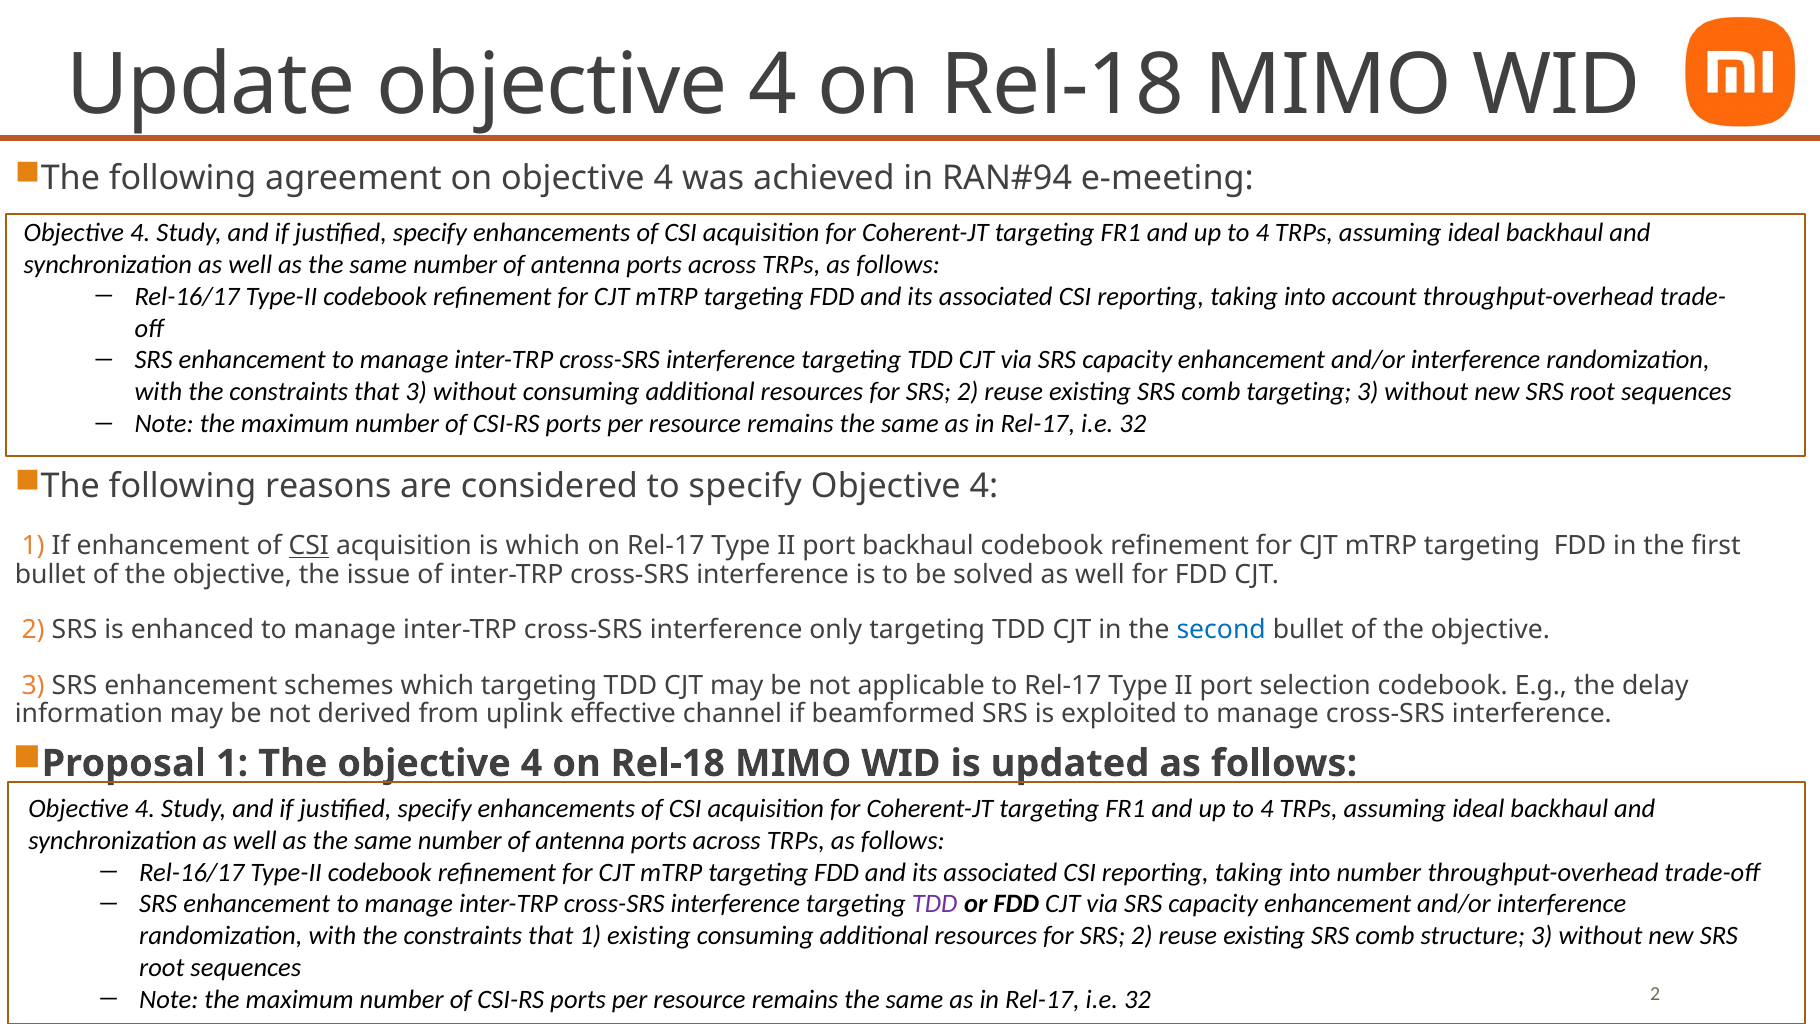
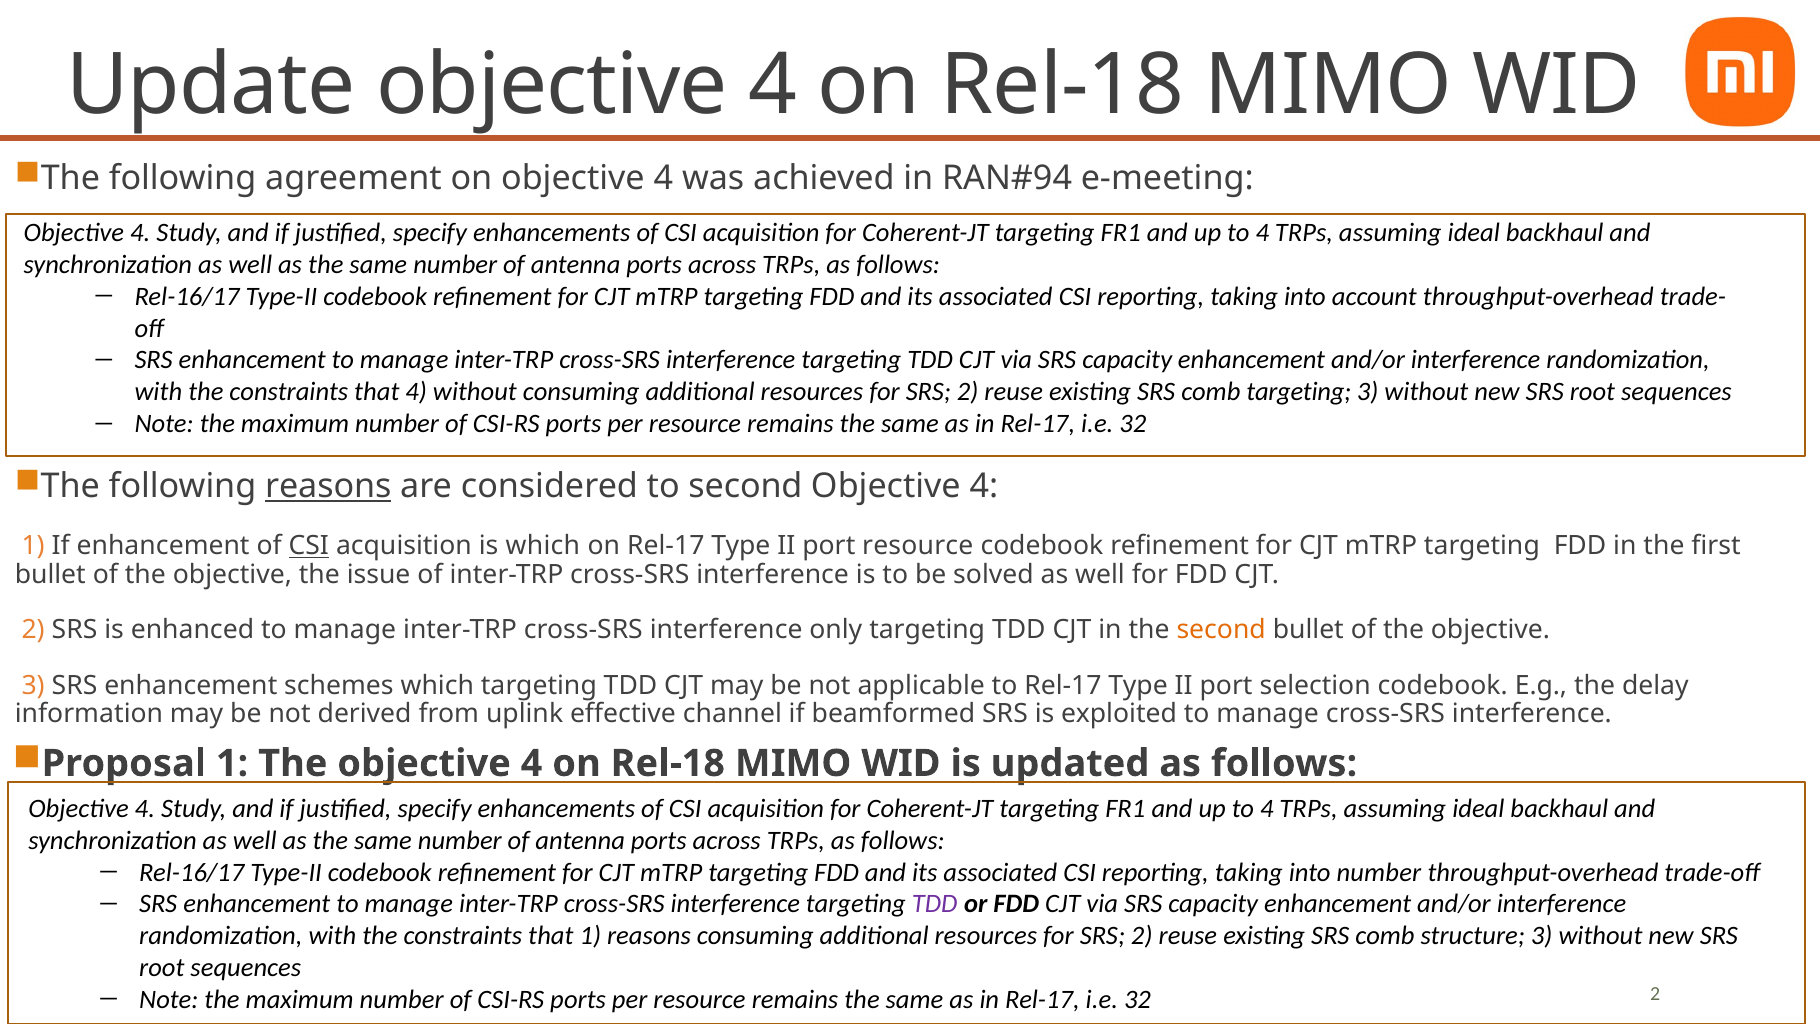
that 3: 3 -> 4 (416, 392)
reasons underline: none -> present (328, 486)
to specify: specify -> second (745, 486)
port backhaul: backhaul -> resource (918, 546)
second colour: blue -> orange (1221, 630)
1 existing: existing -> reasons (649, 936)
